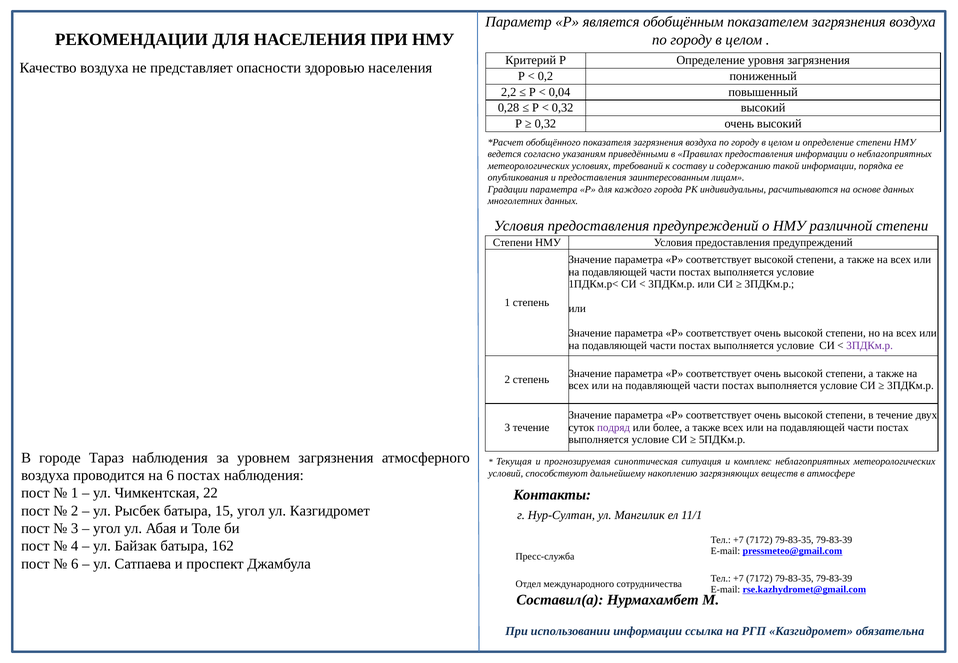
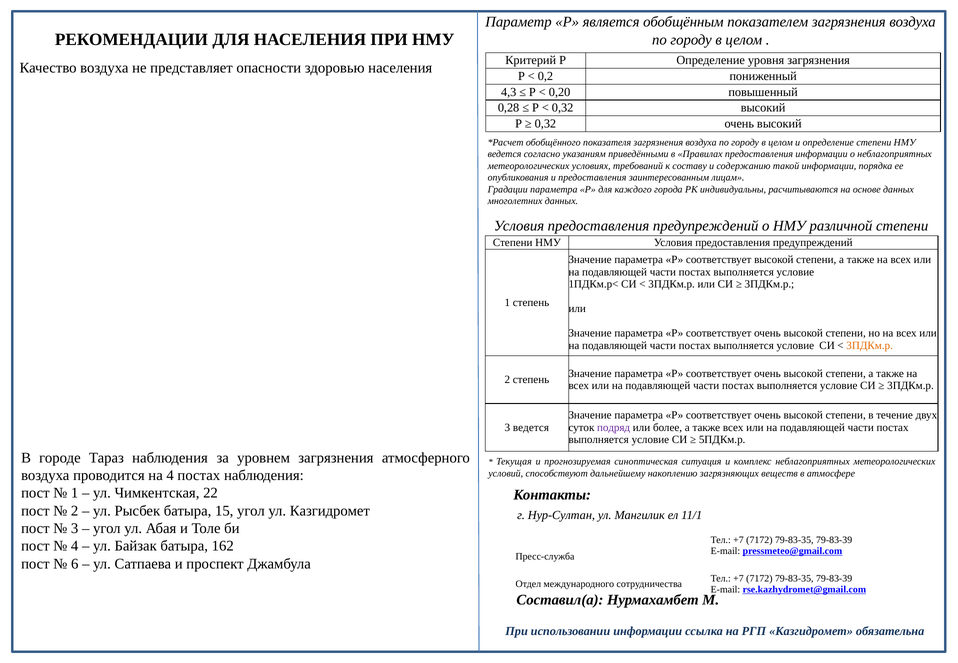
2,2: 2,2 -> 4,3 (509, 92)
0,04: 0,04 -> 0,20 (560, 92)
3ПДКм.р colour: purple -> orange (870, 346)
3 течение: течение -> ведется (531, 428)
на 6: 6 -> 4 (170, 476)
